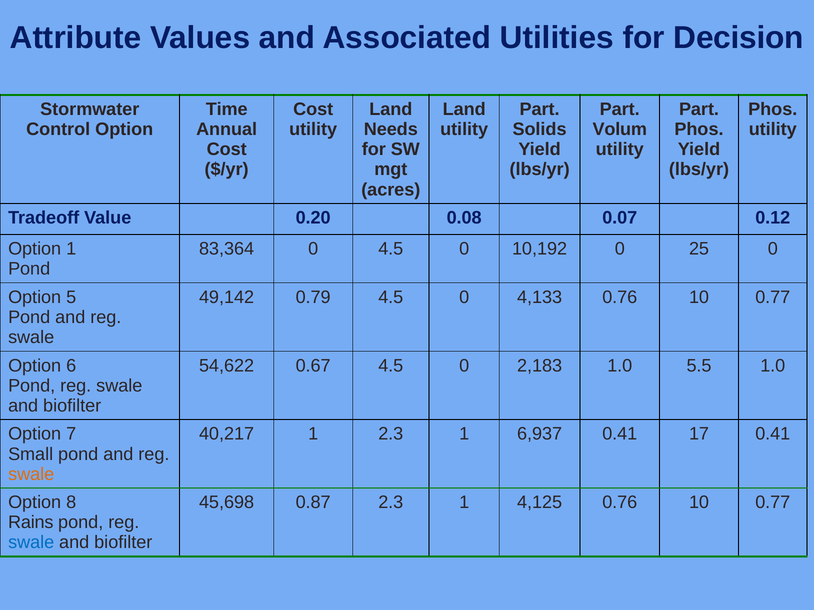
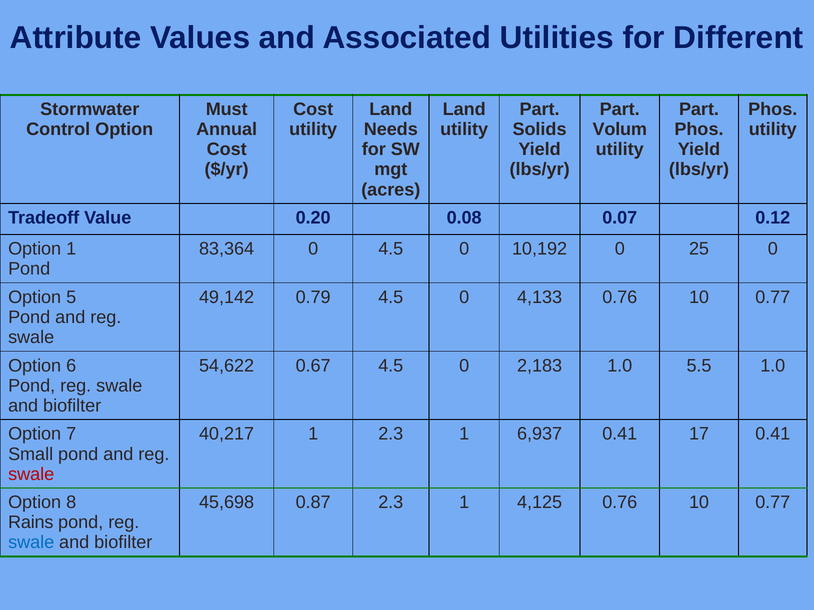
Decision: Decision -> Different (738, 38)
Time: Time -> Must (227, 109)
swale colour: orange -> red (31, 475)
